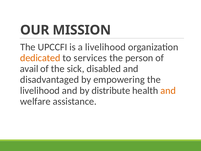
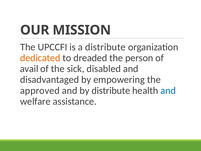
a livelihood: livelihood -> distribute (105, 47)
services: services -> dreaded (90, 58)
livelihood: livelihood -> approved (40, 90)
and colour: orange -> blue (168, 90)
